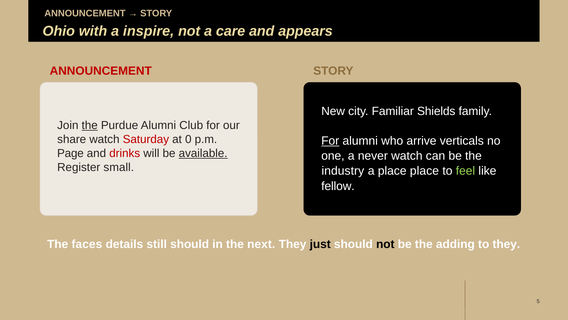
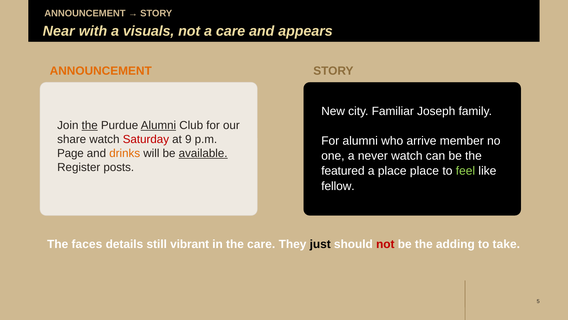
Ohio: Ohio -> Near (59, 31)
inspire: inspire -> visuals (149, 31)
ANNOUNCEMENT colour: red -> orange (101, 71)
Shields: Shields -> Joseph (436, 111)
Alumni underline: none -> present (158, 125)
0: 0 -> 9 (188, 139)
For underline: present -> none (330, 141)
verticals: verticals -> member (462, 141)
drinks colour: red -> orange (125, 153)
small: small -> posts (119, 167)
industry: industry -> featured (343, 171)
still should: should -> vibrant (190, 244)
the next: next -> care (261, 244)
not colour: black -> red (385, 244)
to they: they -> take (506, 244)
